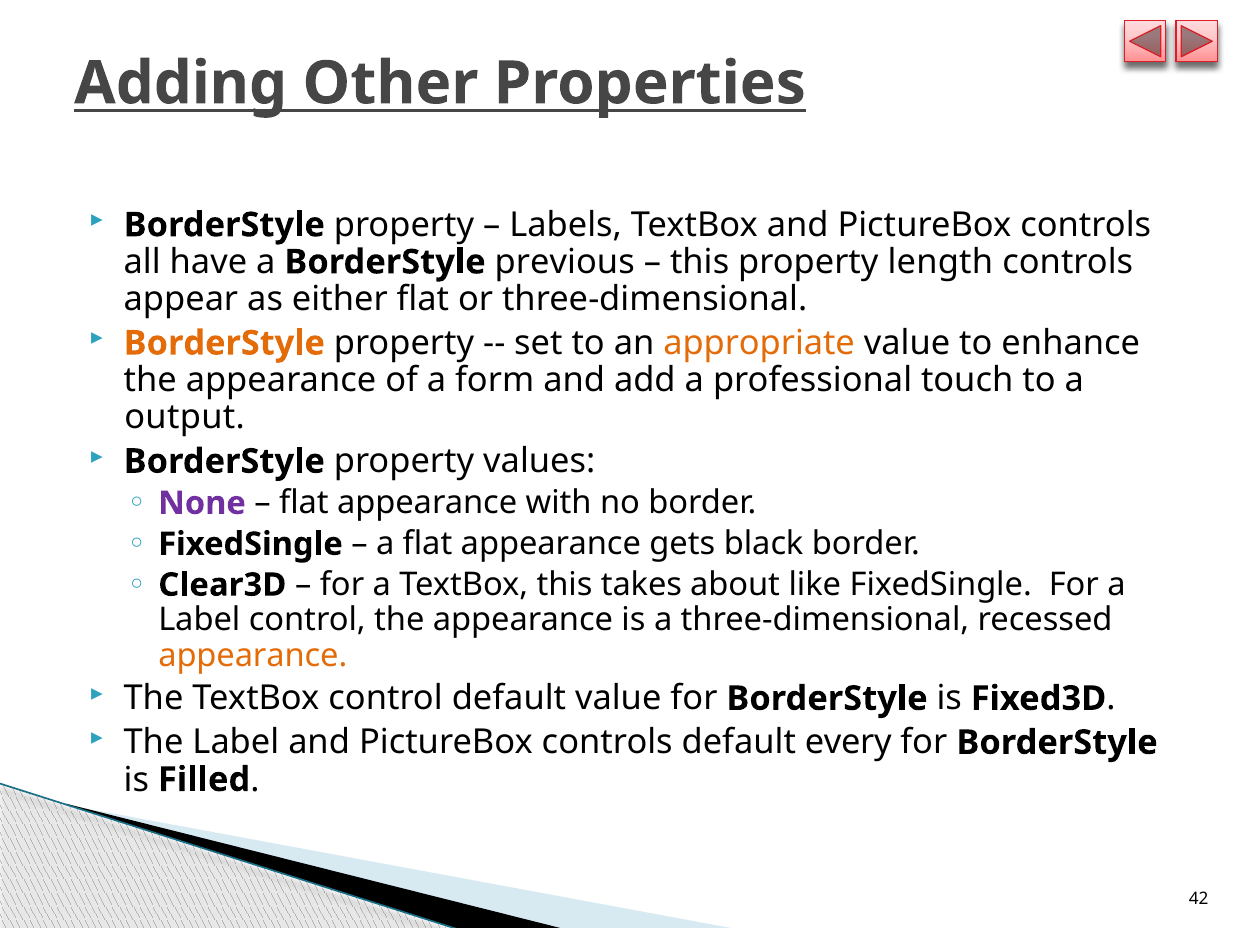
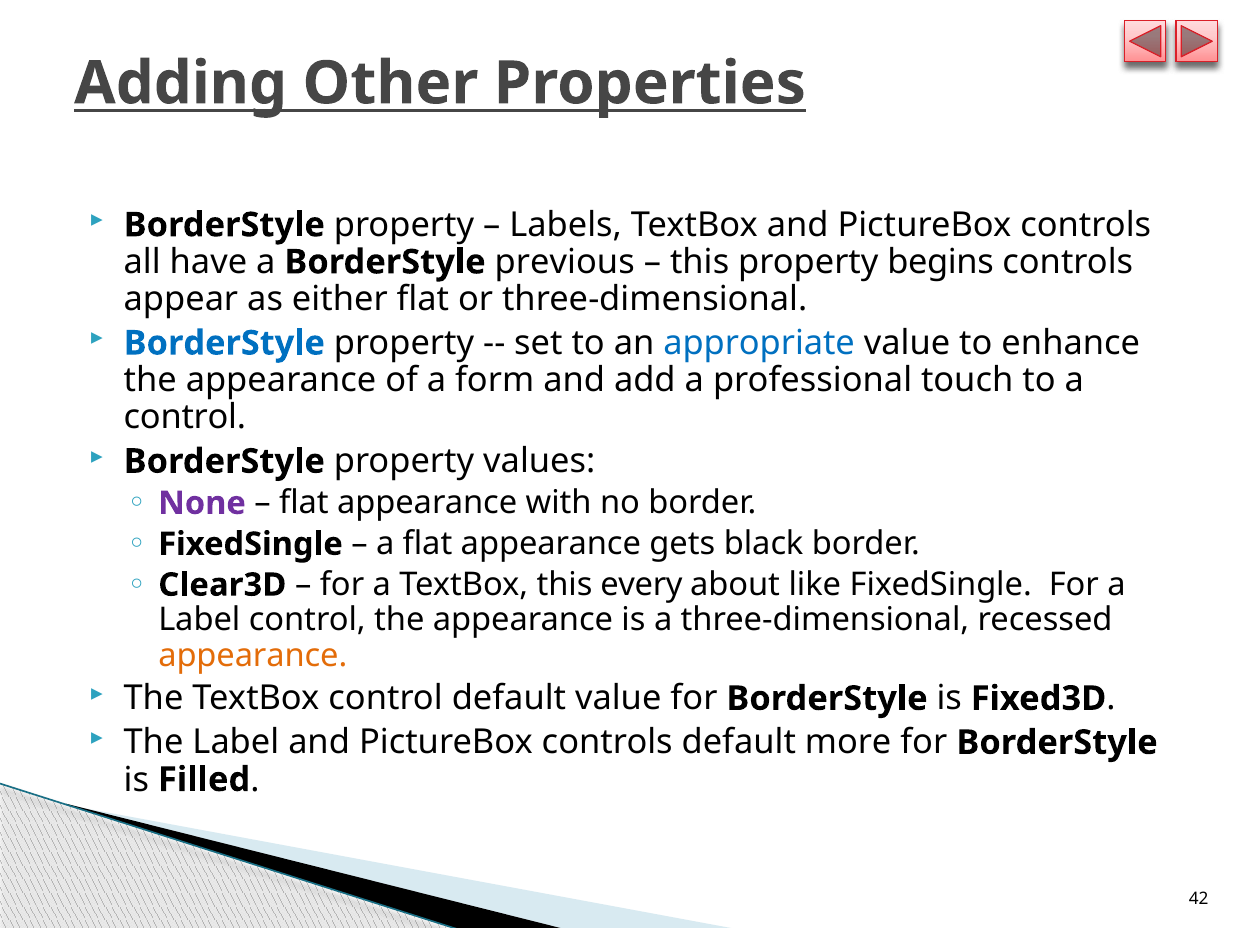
length: length -> begins (941, 262)
BorderStyle colour: orange -> blue (224, 343)
appropriate colour: orange -> blue (759, 343)
output: output -> control (185, 418)
takes: takes -> every (641, 585)
every: every -> more (848, 743)
